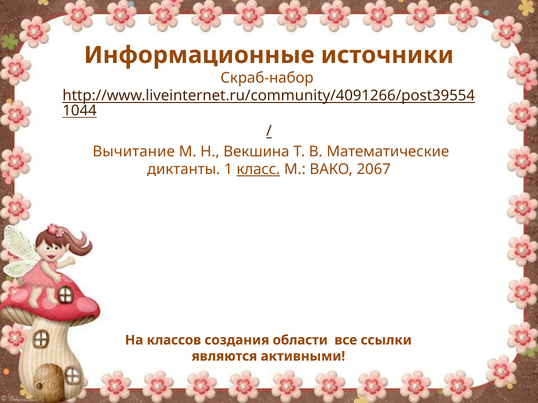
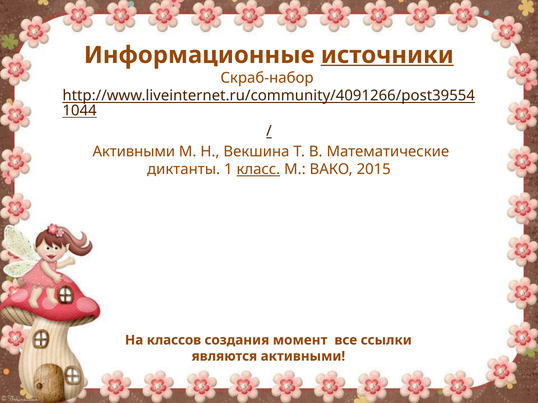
источники underline: none -> present (387, 55)
Вычитание: Вычитание -> Активными (134, 152)
2067: 2067 -> 2015 (374, 170)
области: области -> момент (300, 340)
